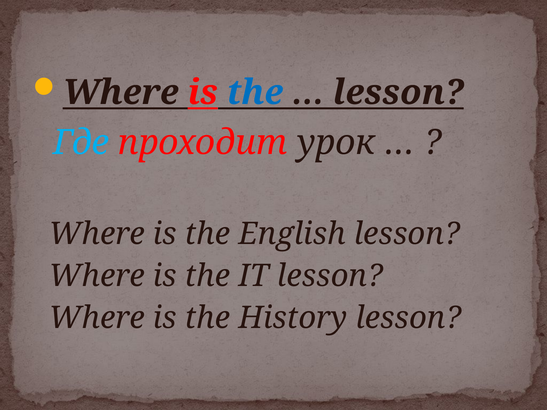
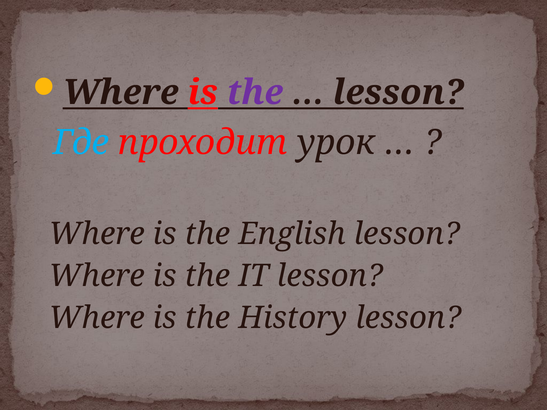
the colour: blue -> purple (255, 93)
